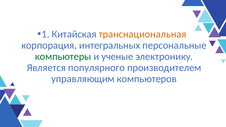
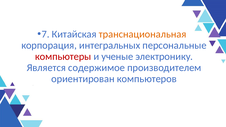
1: 1 -> 7 (46, 34)
компьютеры colour: green -> red (63, 57)
популярного: популярного -> содержимое (96, 68)
управляющим: управляющим -> ориентирован (83, 79)
